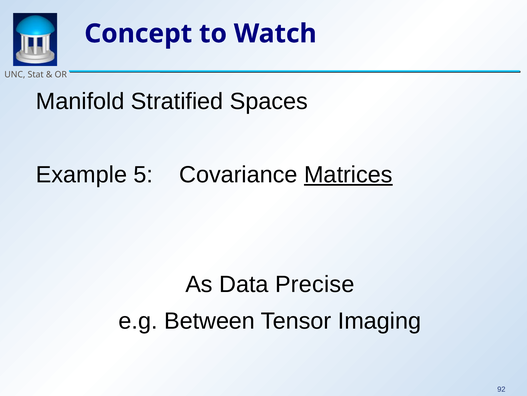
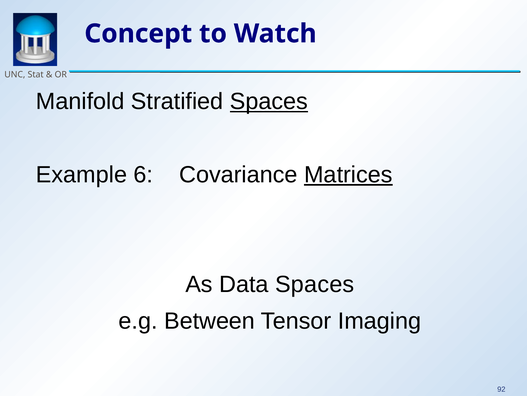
Spaces underline: none -> present (269, 101)
5: 5 -> 6 (143, 174)
Data Precise: Precise -> Spaces (315, 284)
